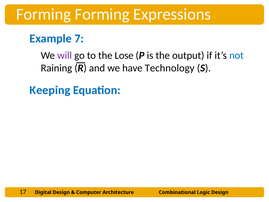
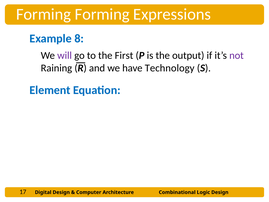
7: 7 -> 8 (79, 39)
Lose: Lose -> First (124, 55)
not colour: blue -> purple (236, 55)
Keeping: Keeping -> Element (50, 90)
